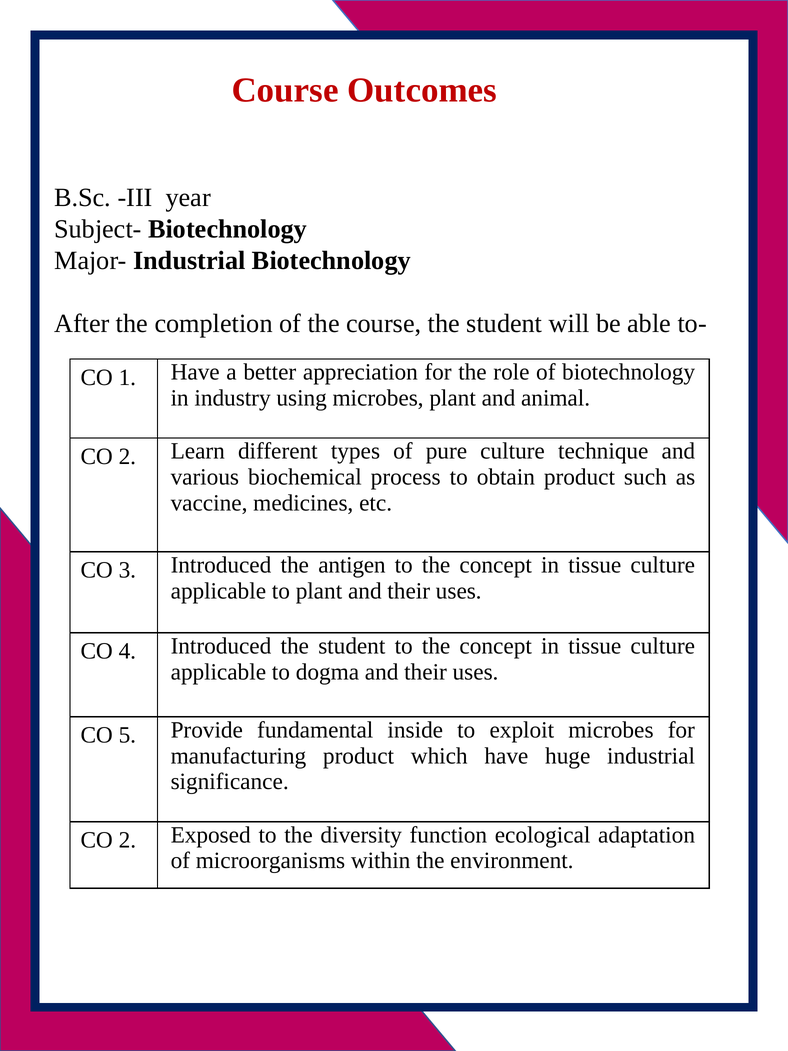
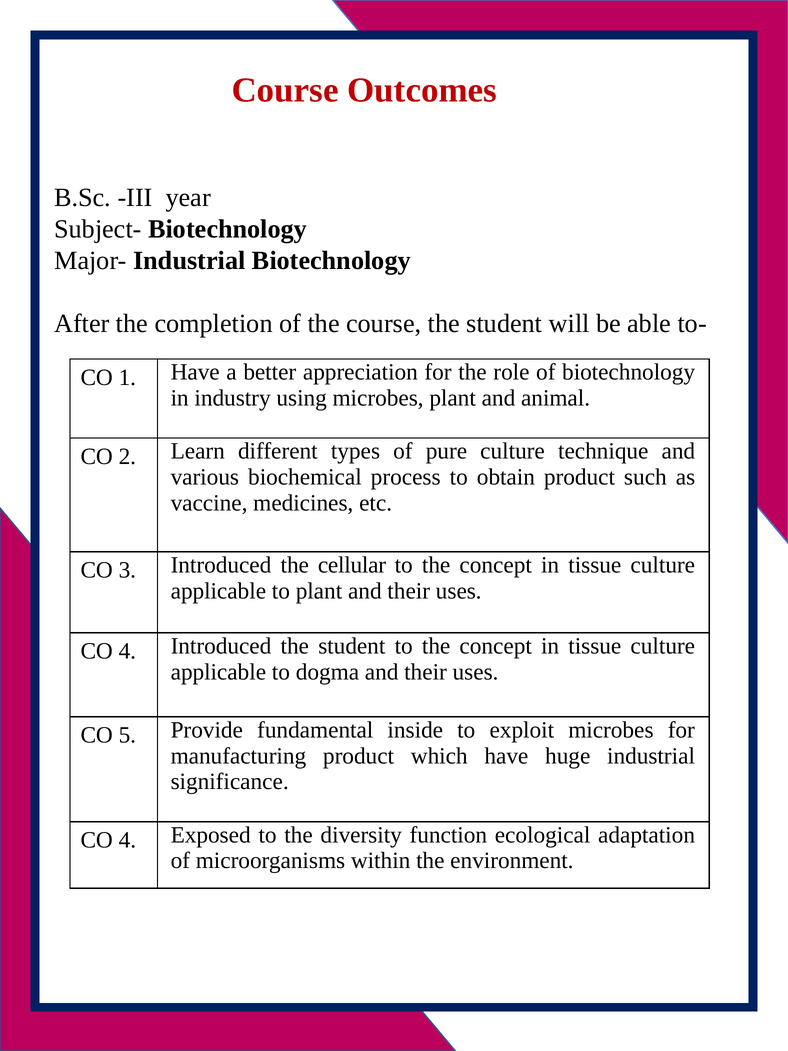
antigen: antigen -> cellular (352, 565)
2: 2 -> 4 (127, 840)
